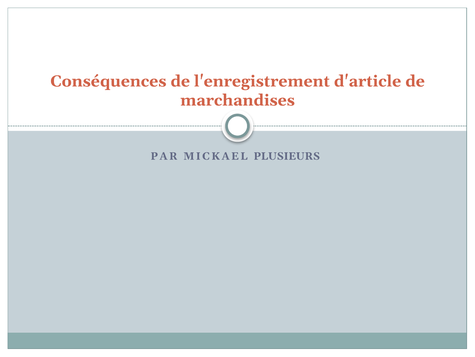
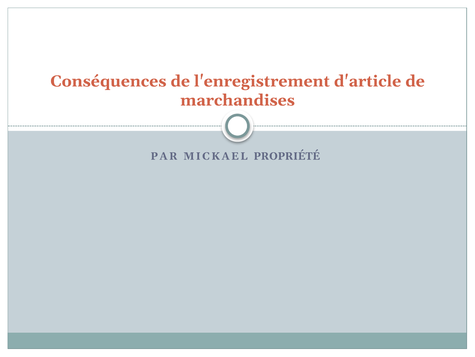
PLUSIEURS: PLUSIEURS -> PROPRIÉTÉ (287, 156)
